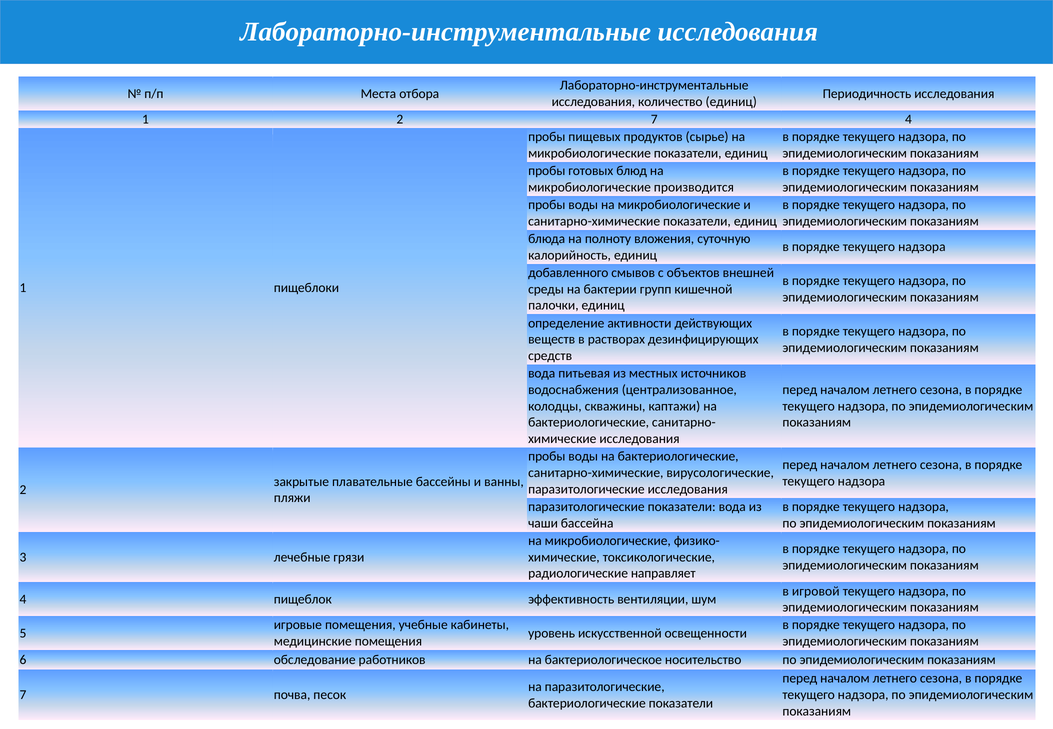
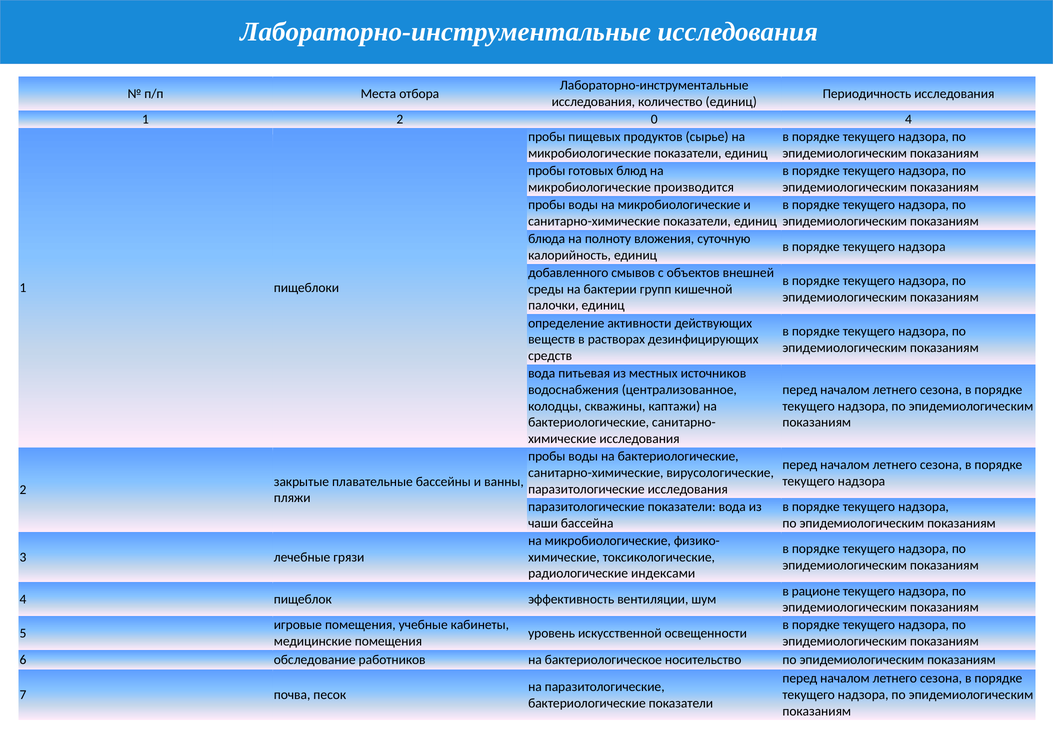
2 7: 7 -> 0 (654, 119)
направляет: направляет -> индексами (663, 573)
игровой: игровой -> рационе (816, 591)
